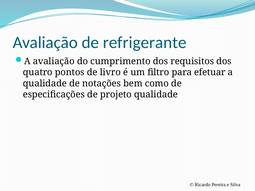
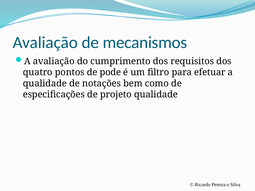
refrigerante: refrigerante -> mecanismos (145, 42)
livro: livro -> pode (110, 72)
